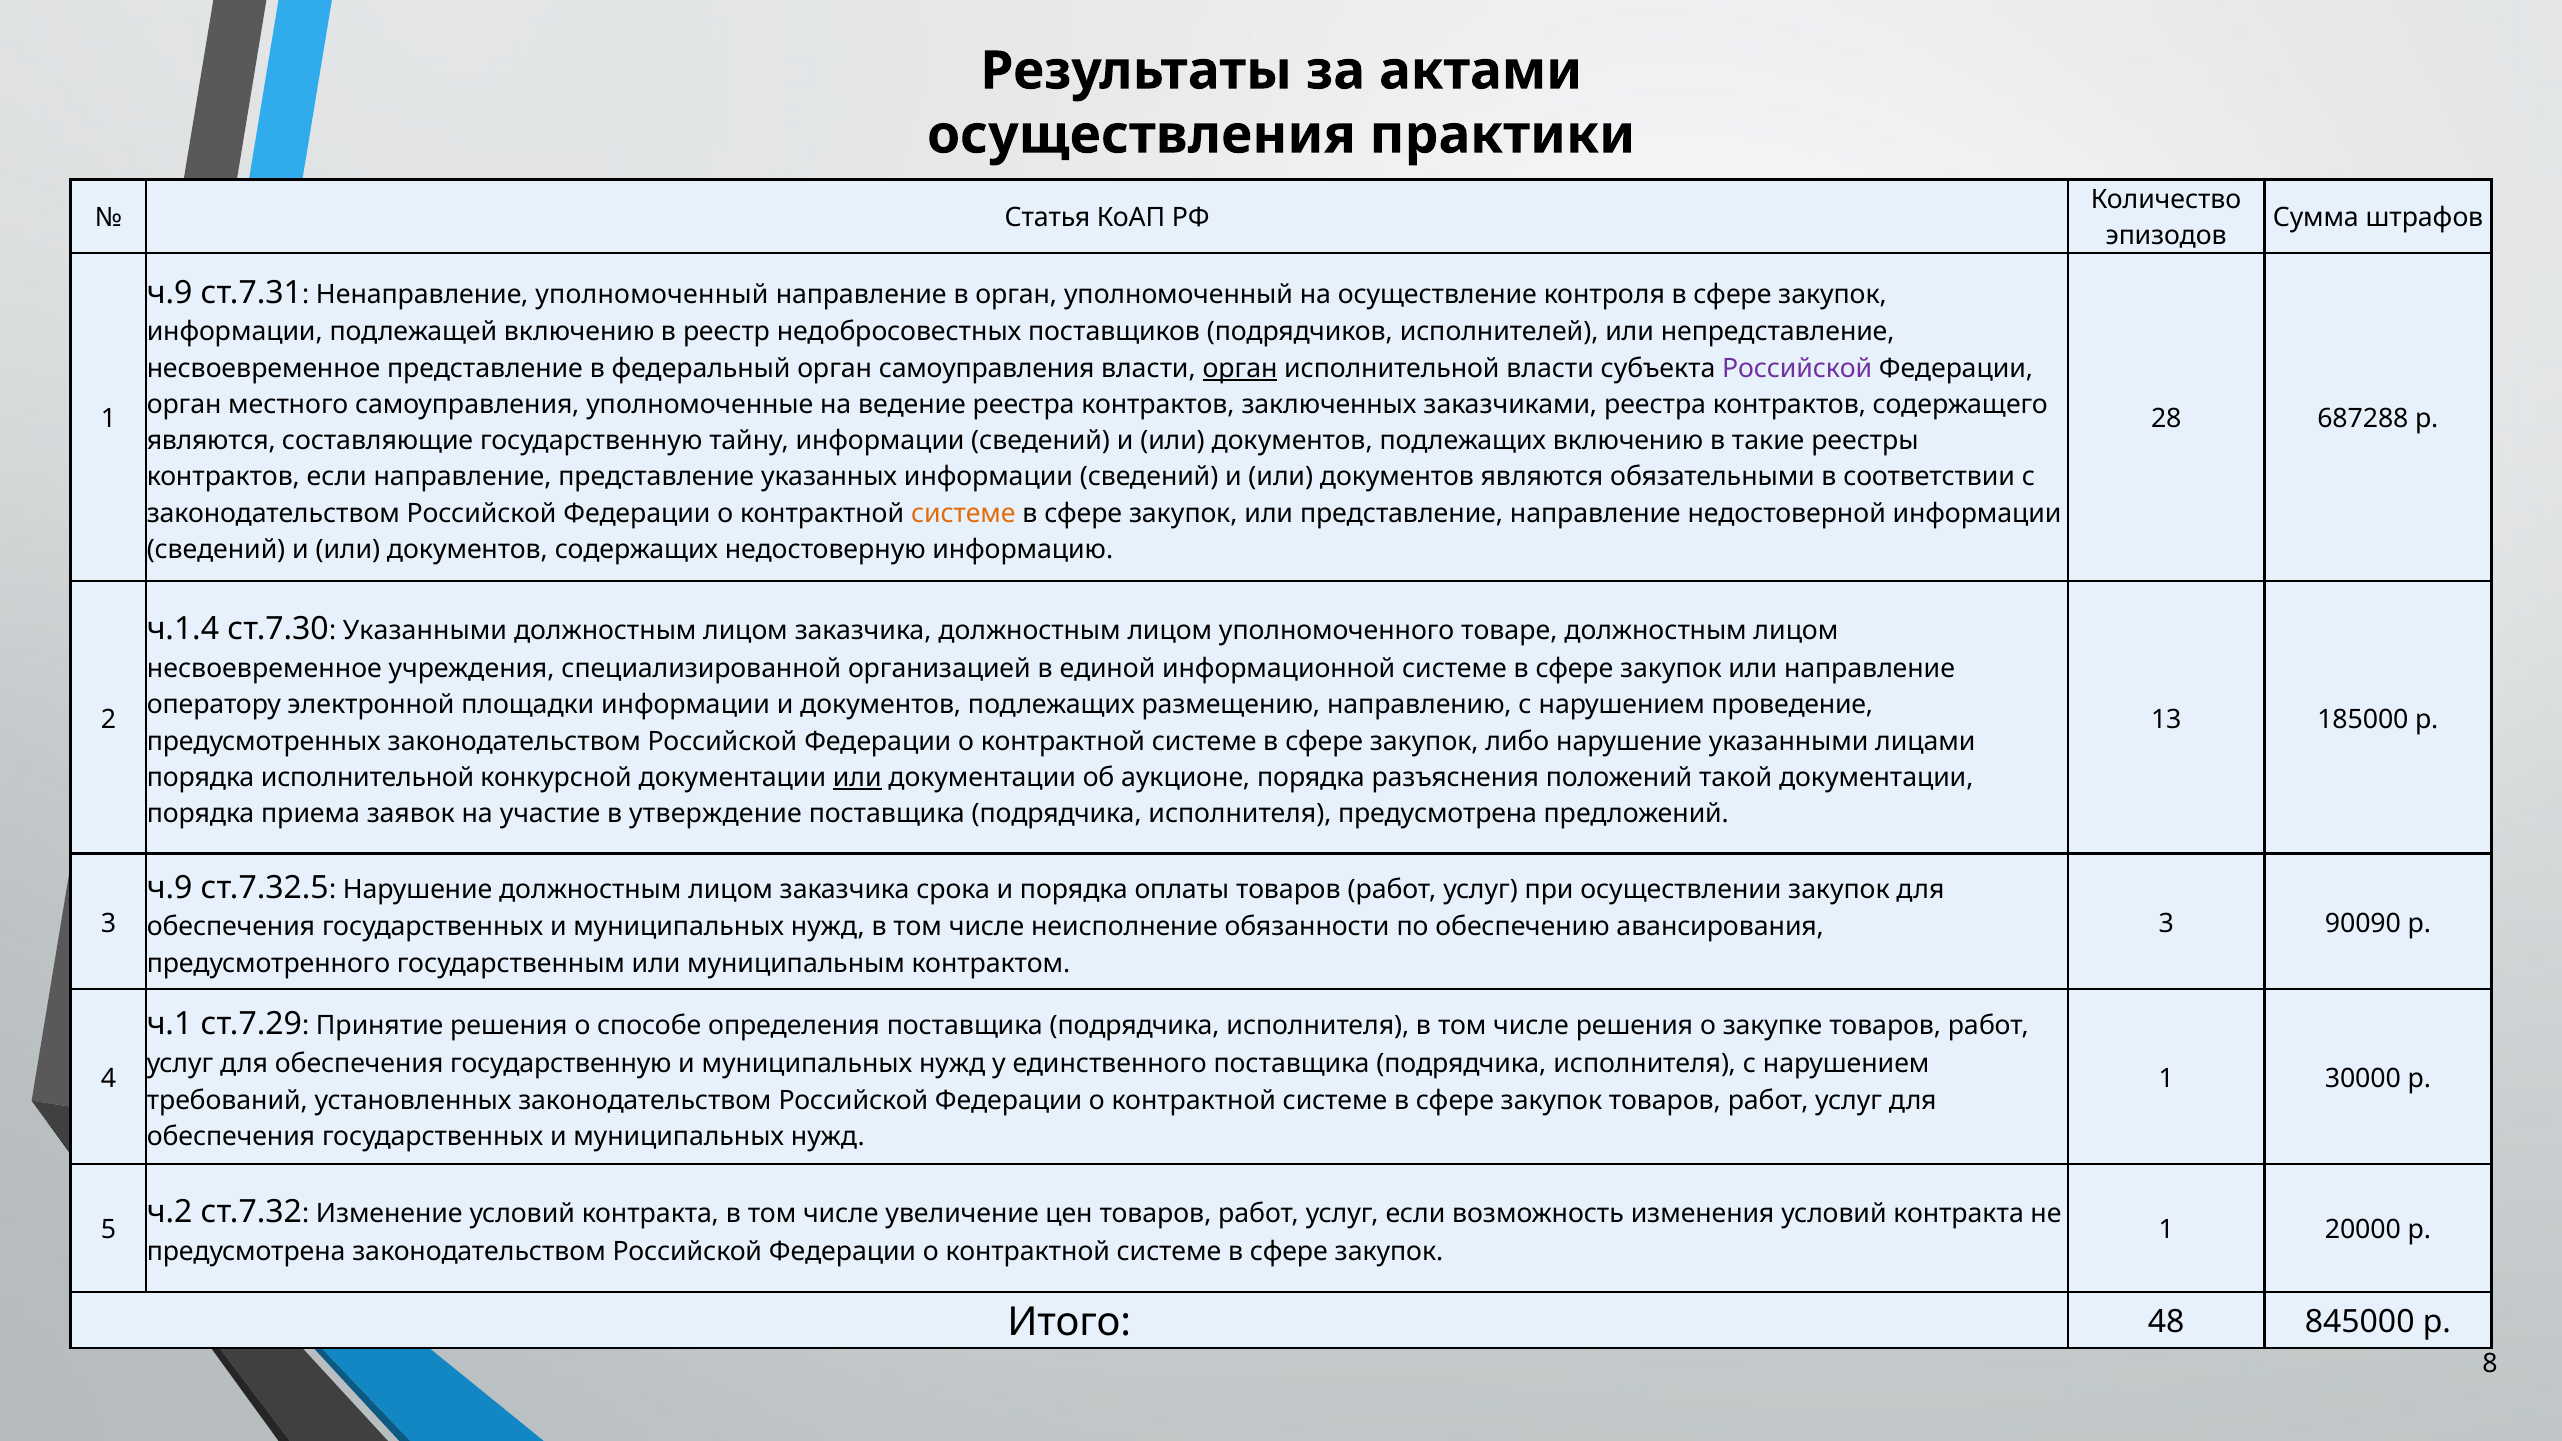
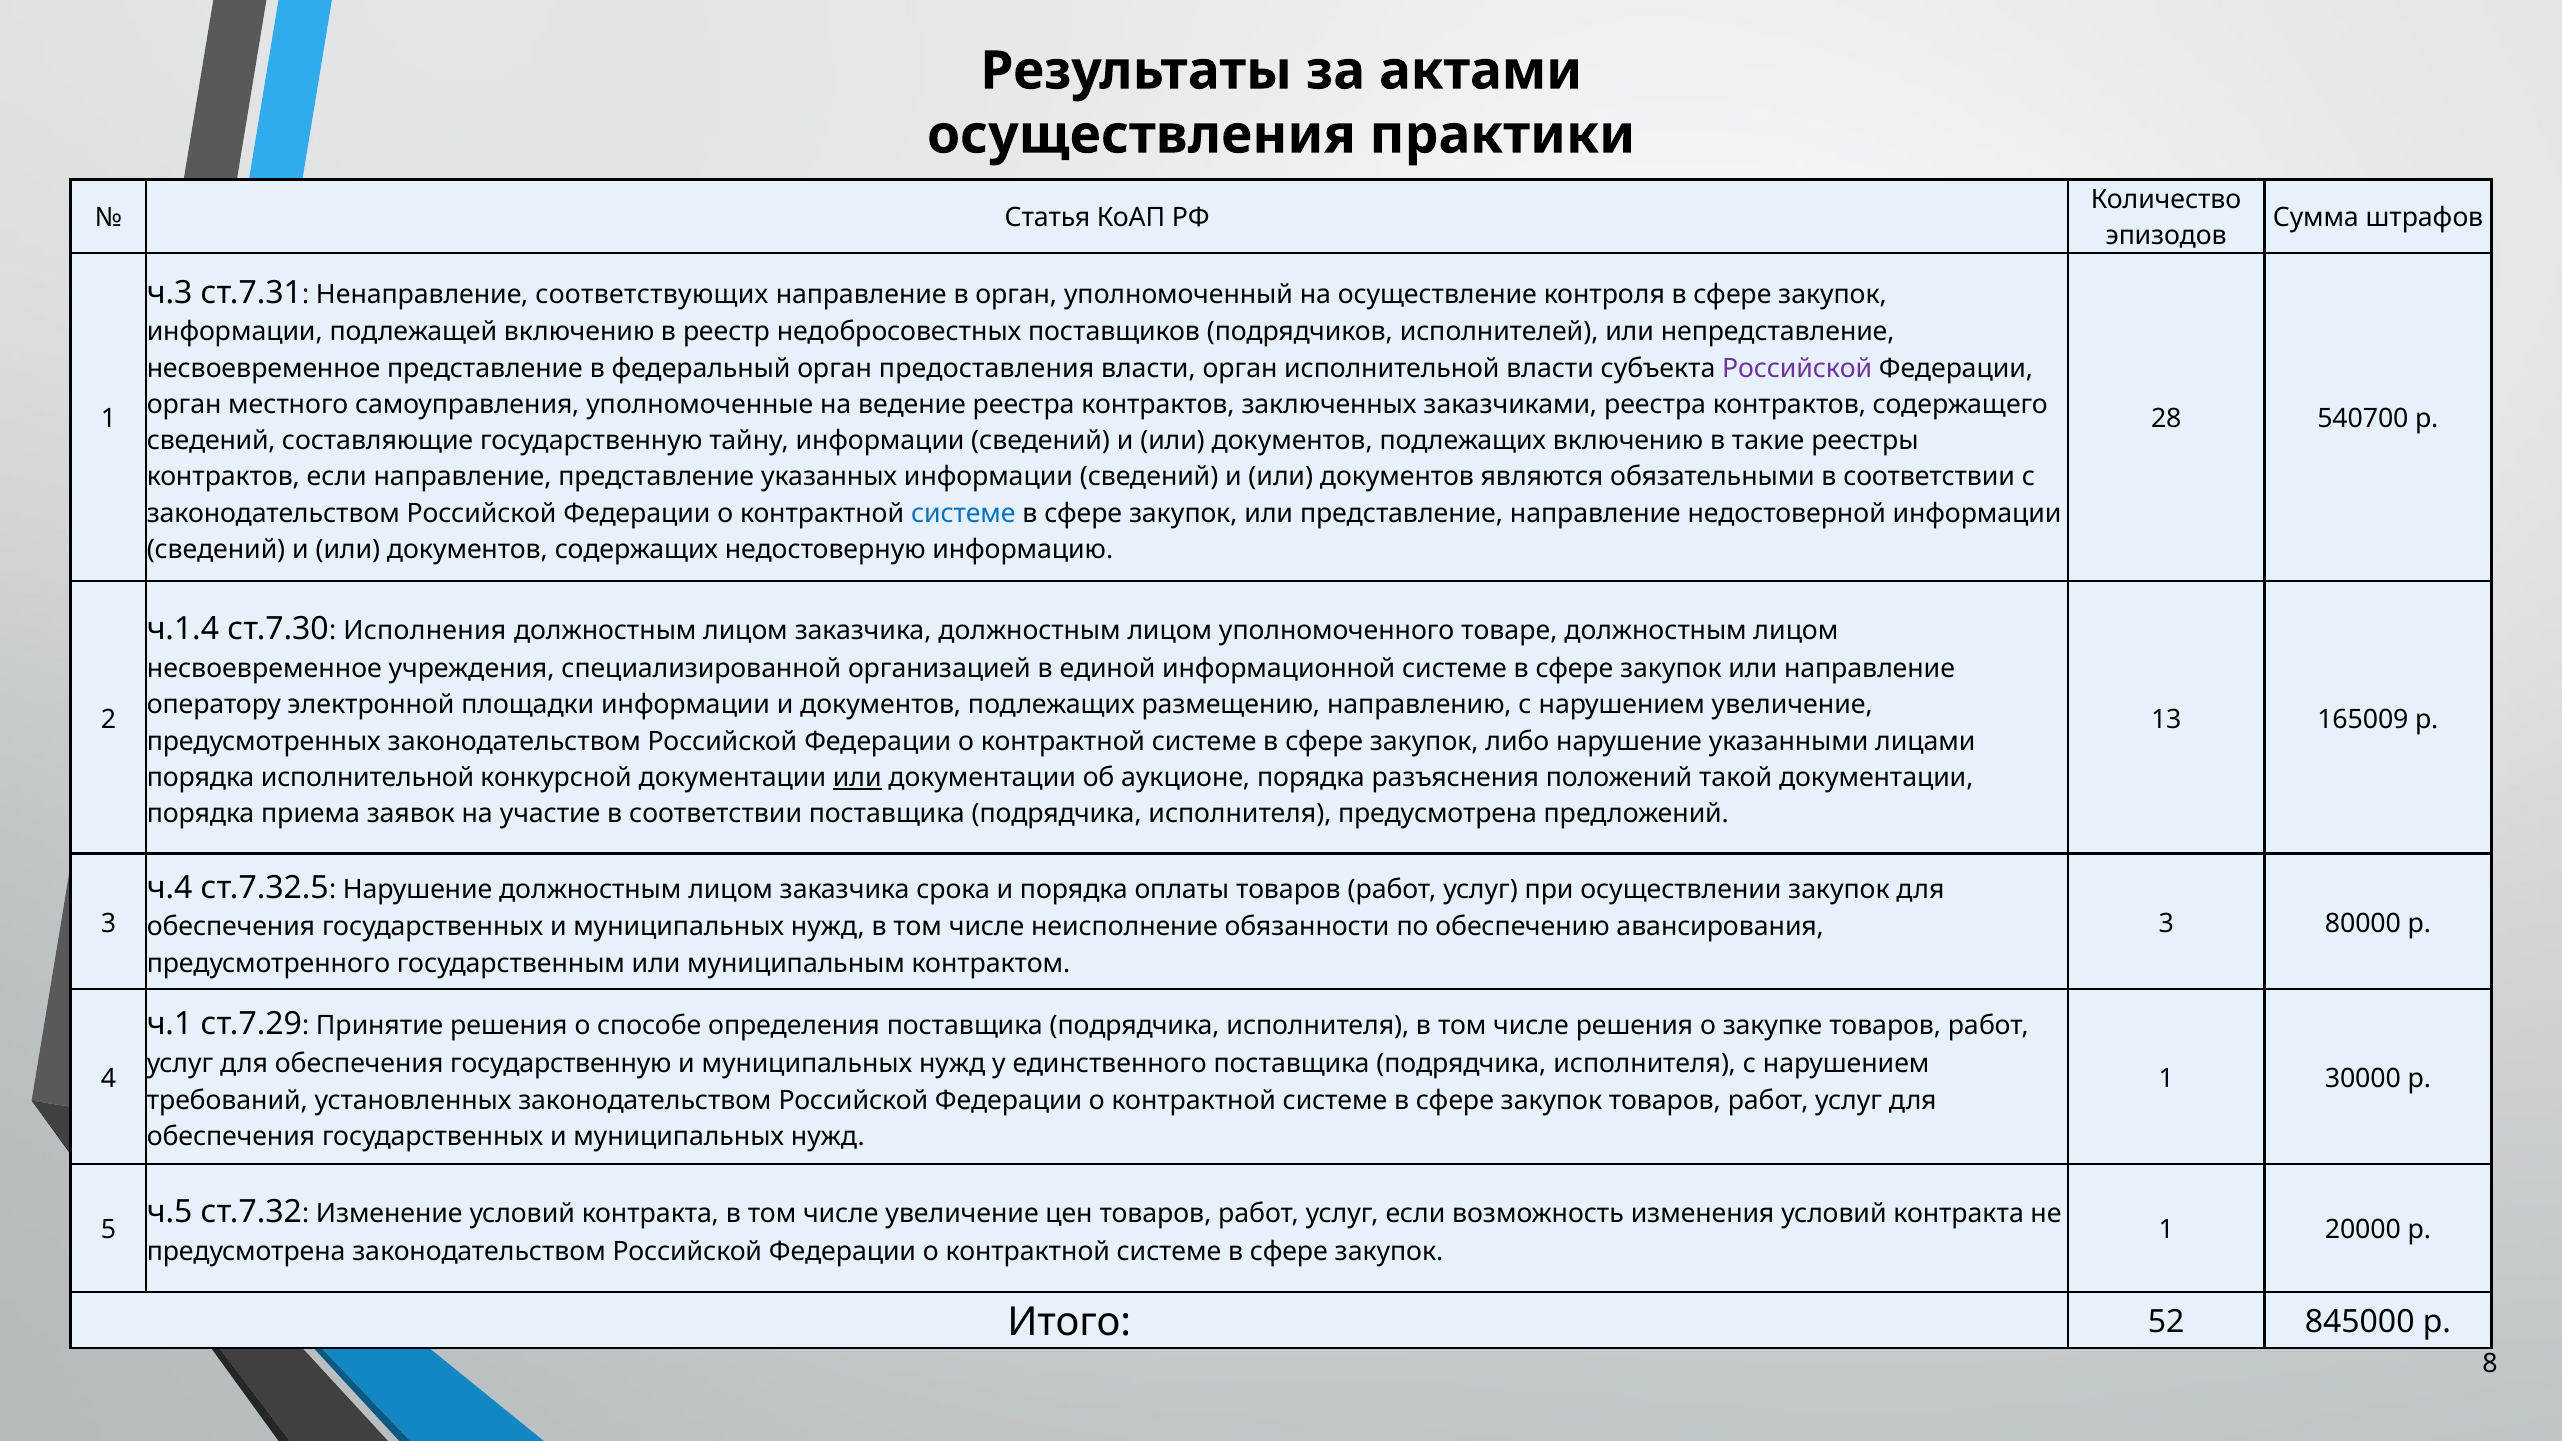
ч.9: ч.9 -> ч.3 (170, 292)
Ненаправление уполномоченный: уполномоченный -> соответствующих (652, 294)
орган самоуправления: самоуправления -> предоставления (987, 368)
орган underline: present -> none (1240, 368)
687288: 687288 -> 540700 (2363, 419)
являются: являются -> сведений (211, 441)
системе colour: orange -> blue (963, 513)
ст.7.30 Указанными: Указанными -> Исполнения (425, 631)
нарушением проведение: проведение -> увеличение (1792, 705)
185000: 185000 -> 165009 (2363, 719)
участие в утверждение: утверждение -> соответствии (716, 814)
ч.9: ч.9 -> ч.4 (170, 888)
90090: 90090 -> 80000 (2363, 923)
ч.2: ч.2 -> ч.5 (170, 1212)
48: 48 -> 52 (2166, 1322)
